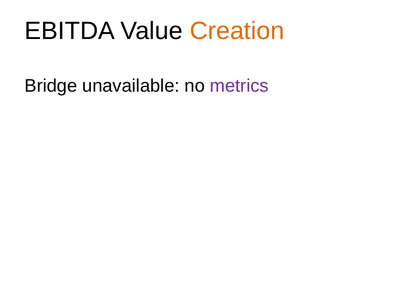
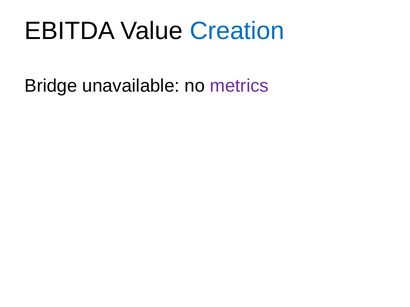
Creation colour: orange -> blue (237, 31)
